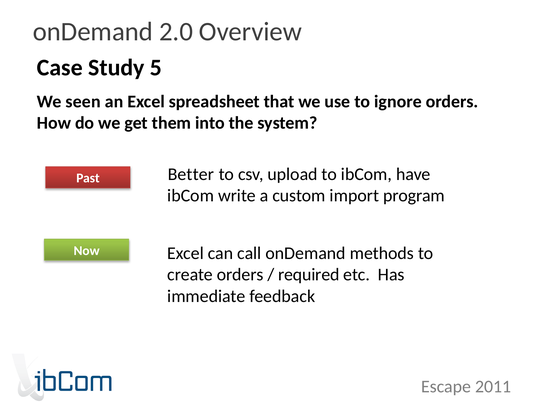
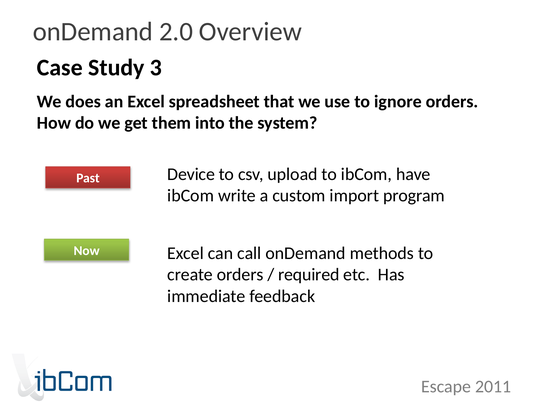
5: 5 -> 3 (156, 68)
seen: seen -> does (83, 102)
Better: Better -> Device (191, 174)
